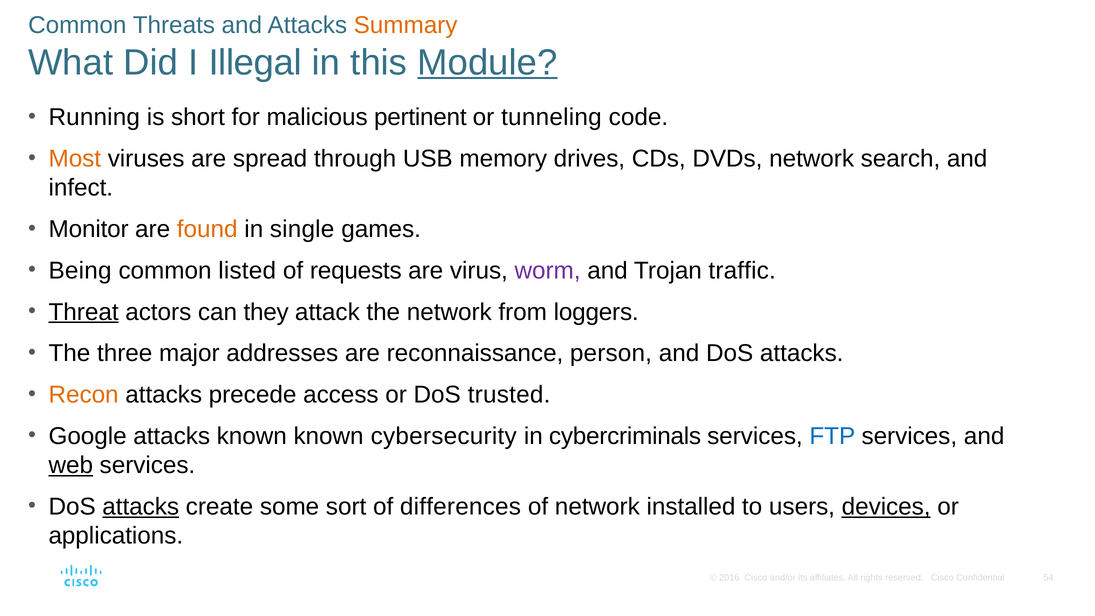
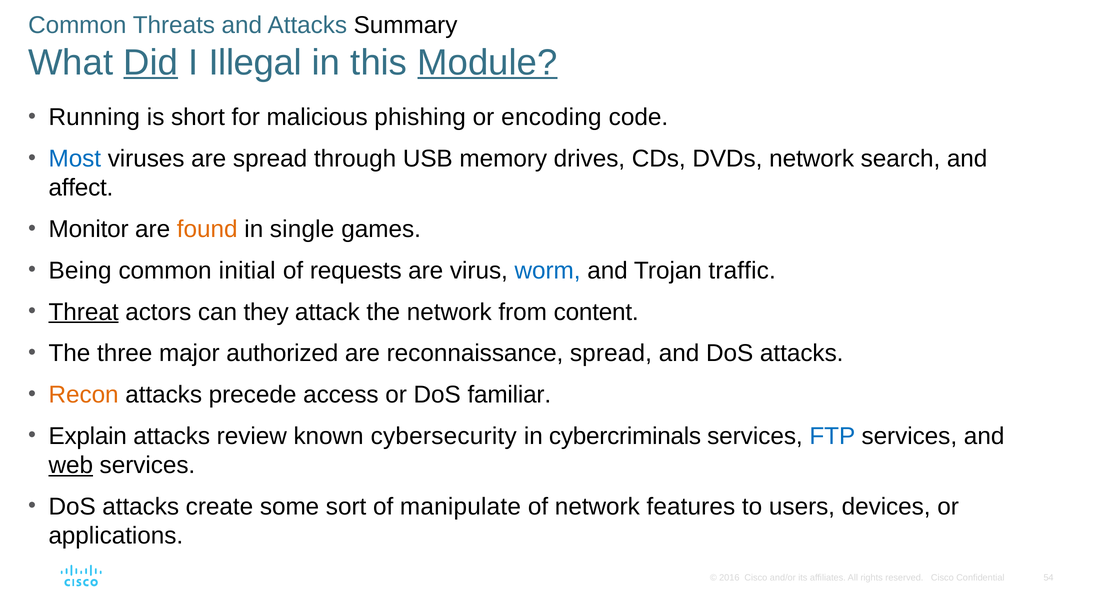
Summary colour: orange -> black (406, 25)
Did underline: none -> present (151, 62)
pertinent: pertinent -> phishing (420, 117)
tunneling: tunneling -> encoding (551, 117)
Most colour: orange -> blue (75, 159)
infect: infect -> affect (81, 188)
listed: listed -> initial (247, 271)
worm colour: purple -> blue (548, 271)
loggers: loggers -> content (596, 312)
addresses: addresses -> authorized (282, 353)
reconnaissance person: person -> spread (611, 353)
trusted: trusted -> familiar (509, 395)
Google: Google -> Explain (88, 436)
attacks known: known -> review (252, 436)
attacks underline: present -> none (141, 507)
differences: differences -> manipulate (460, 507)
installed: installed -> features (691, 507)
devices underline: present -> none (886, 507)
